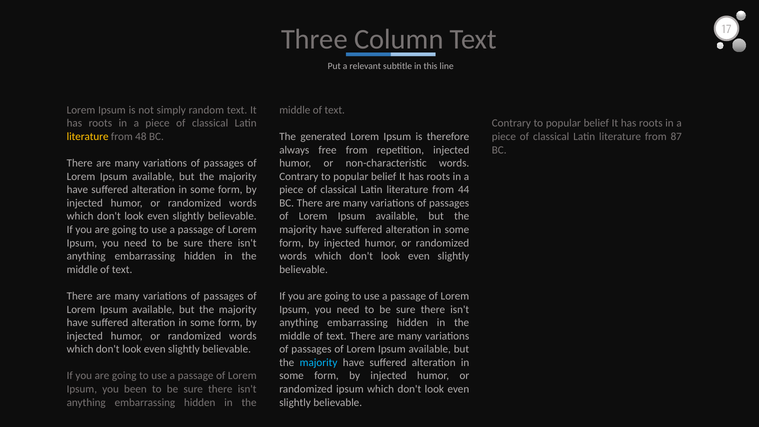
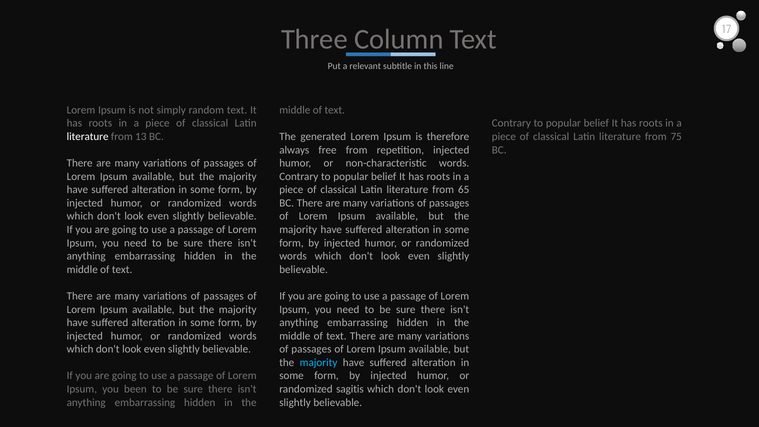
literature colour: yellow -> white (88, 137)
48: 48 -> 13 (141, 137)
87: 87 -> 75 (676, 137)
44: 44 -> 65 (464, 190)
randomized ipsum: ipsum -> sagitis (350, 389)
